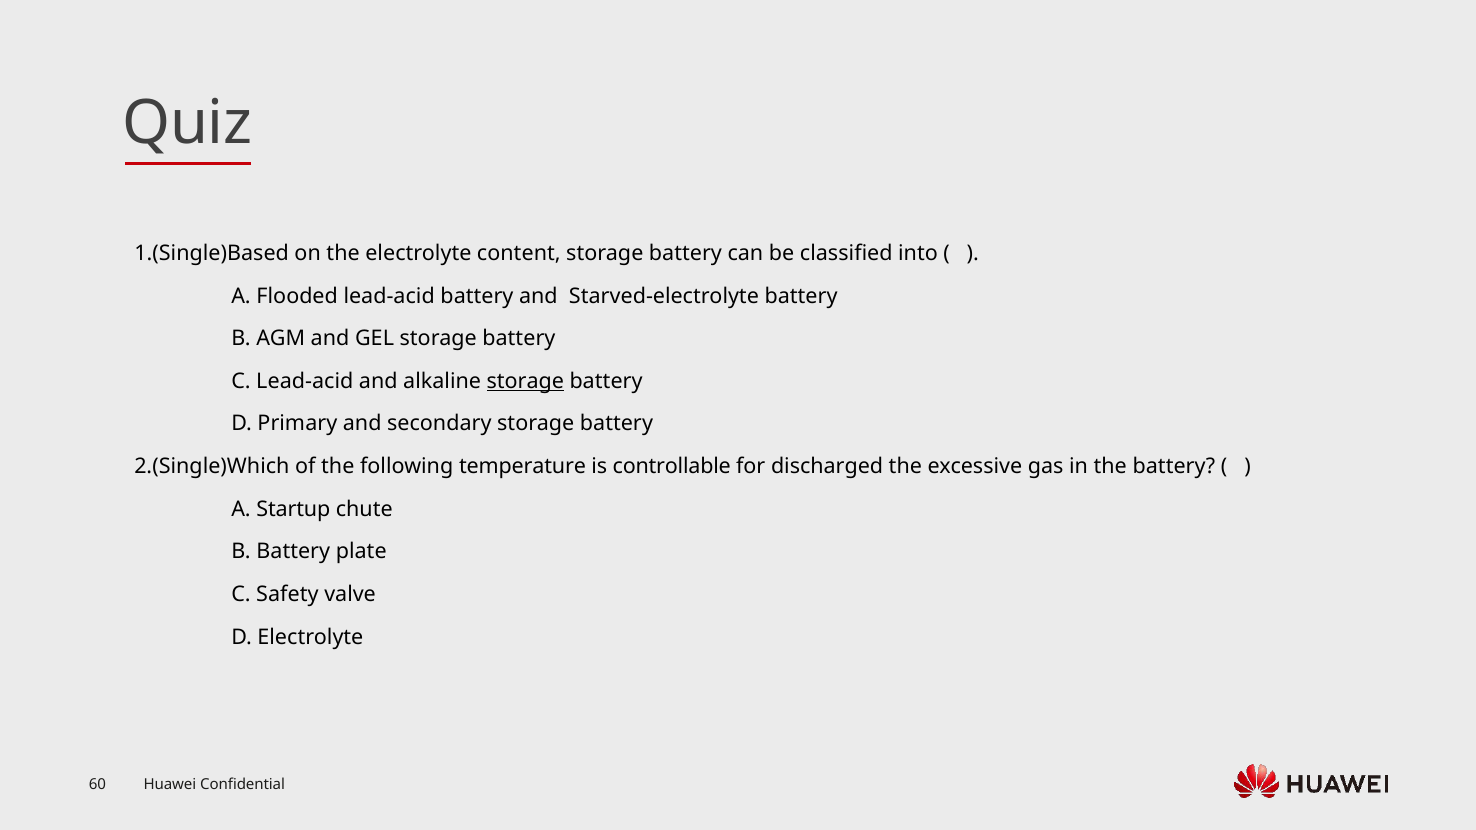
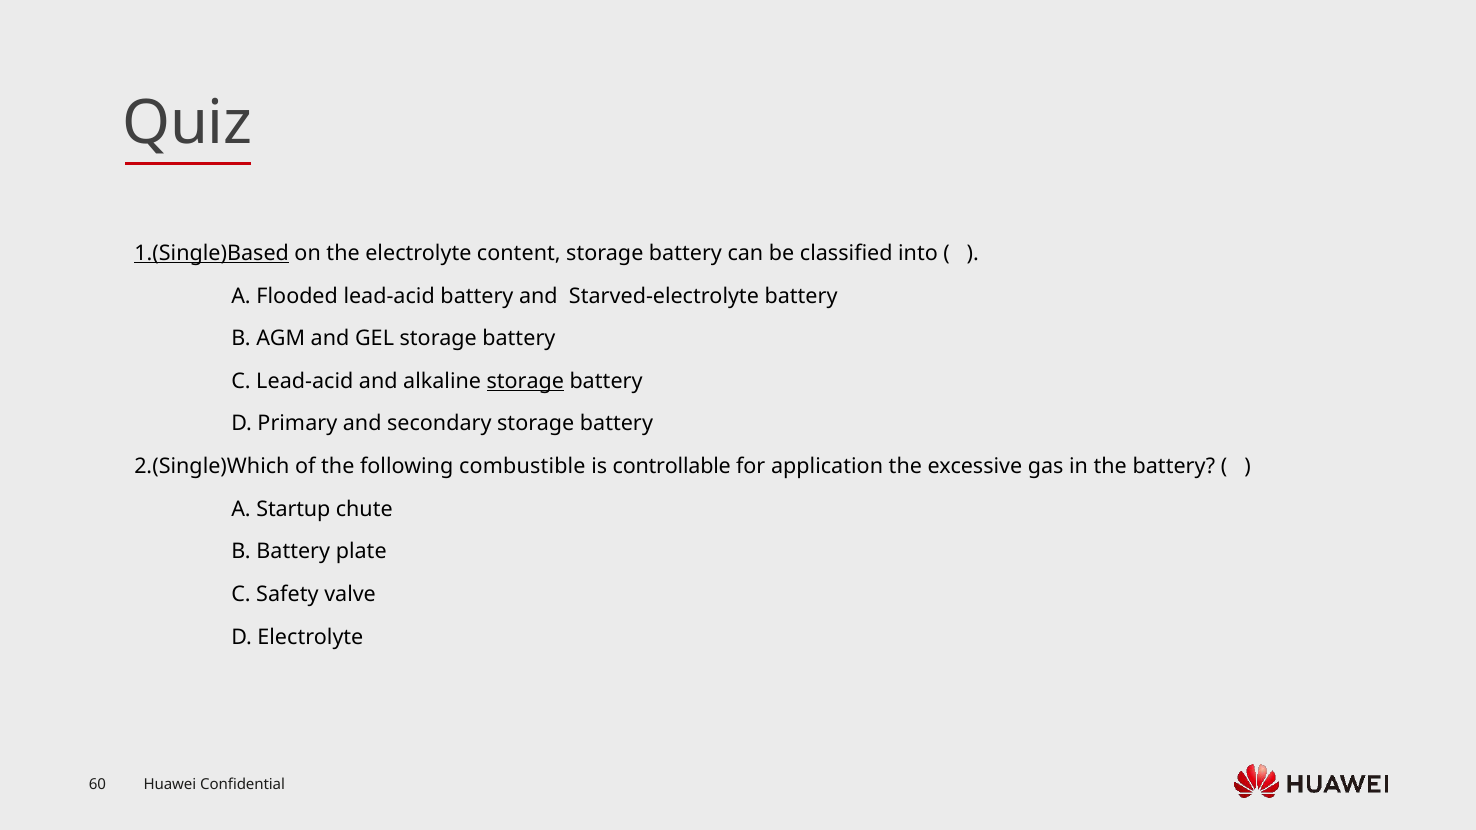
1.(Single)Based underline: none -> present (212, 254)
temperature: temperature -> combustible (522, 467)
discharged: discharged -> application (827, 467)
